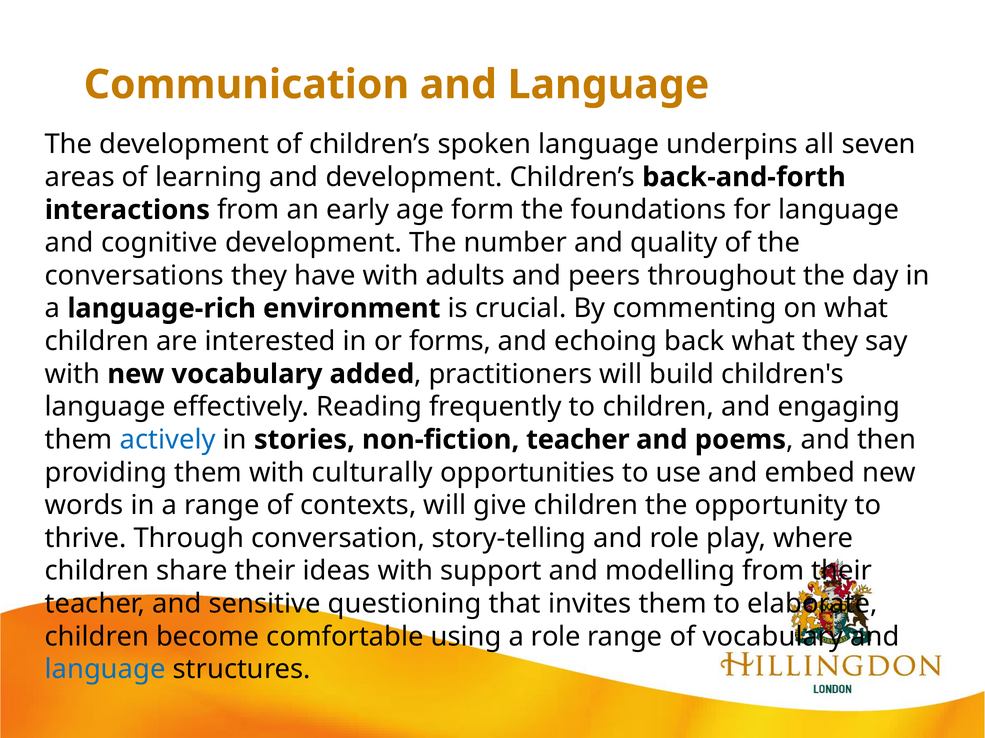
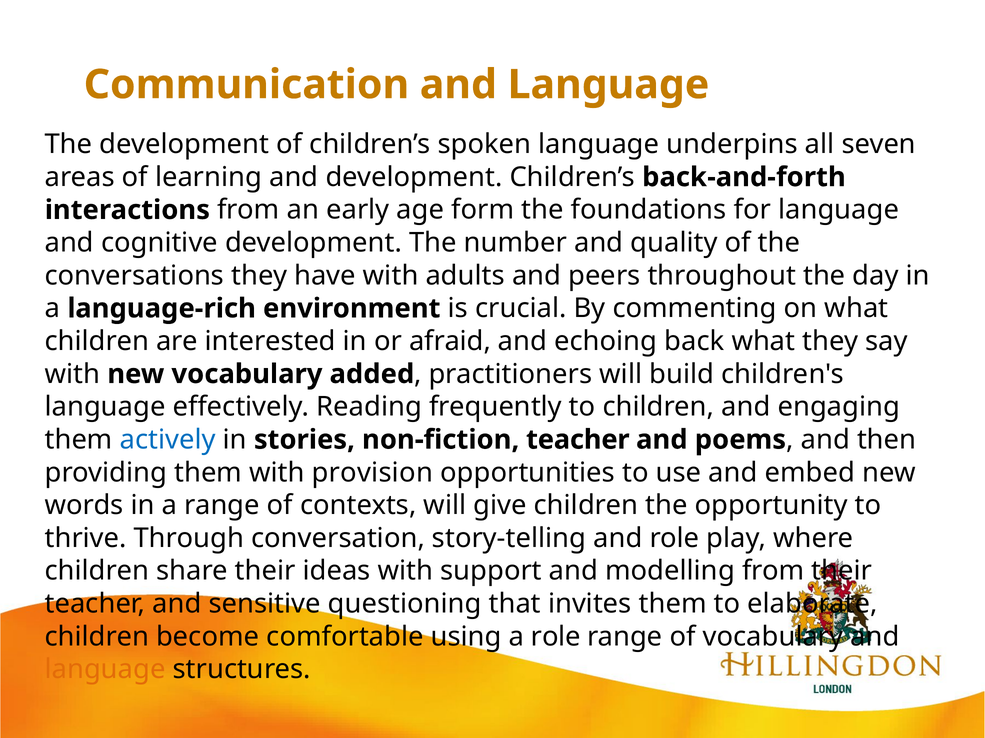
forms: forms -> afraid (450, 342)
culturally: culturally -> provision (372, 473)
language colour: blue -> orange (105, 670)
